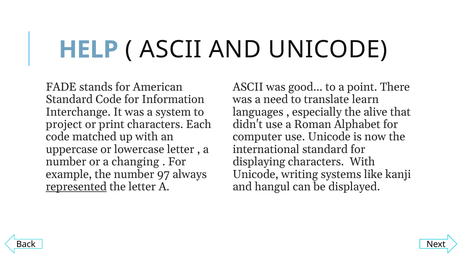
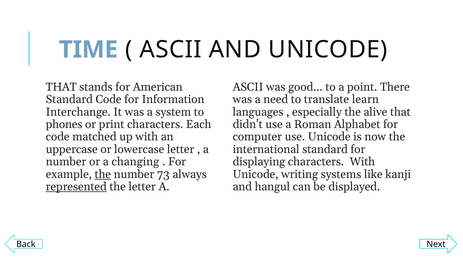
HELP: HELP -> TIME (88, 50)
FADE: FADE -> THAT (61, 87)
project: project -> phones (64, 125)
the underline: none -> present (103, 175)
97: 97 -> 73 (163, 175)
